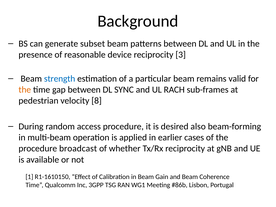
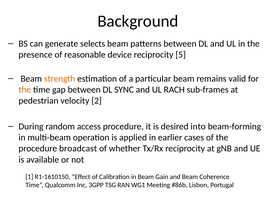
subset: subset -> selects (93, 44)
3: 3 -> 5 (181, 55)
strength colour: blue -> orange (60, 79)
8: 8 -> 2 (97, 101)
also: also -> into (198, 126)
